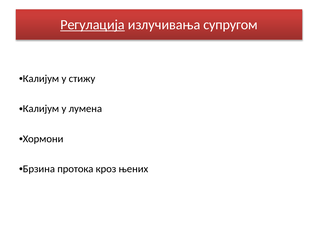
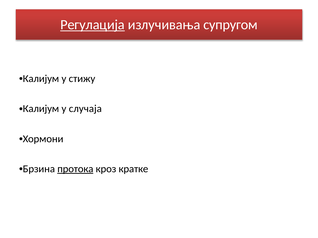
лумена: лумена -> случаја (85, 109)
протока underline: none -> present (75, 169)
њених: њених -> кратке (133, 169)
